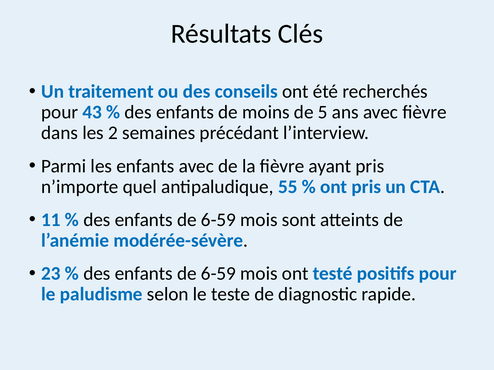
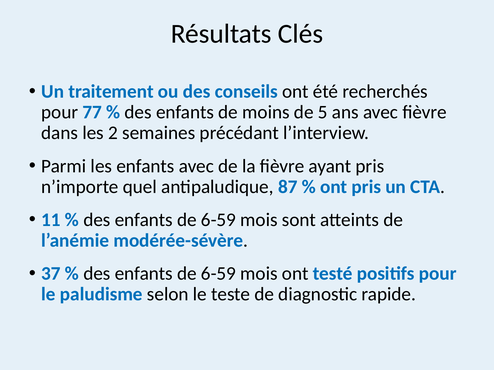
43: 43 -> 77 (92, 112)
55: 55 -> 87 (288, 187)
23: 23 -> 37 (51, 274)
